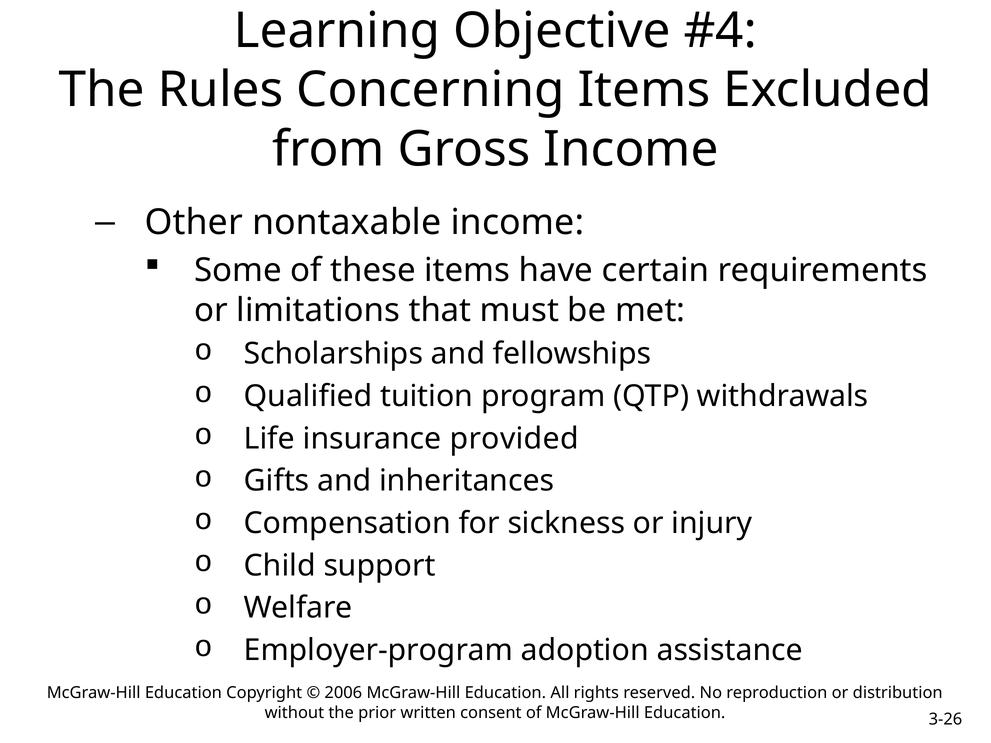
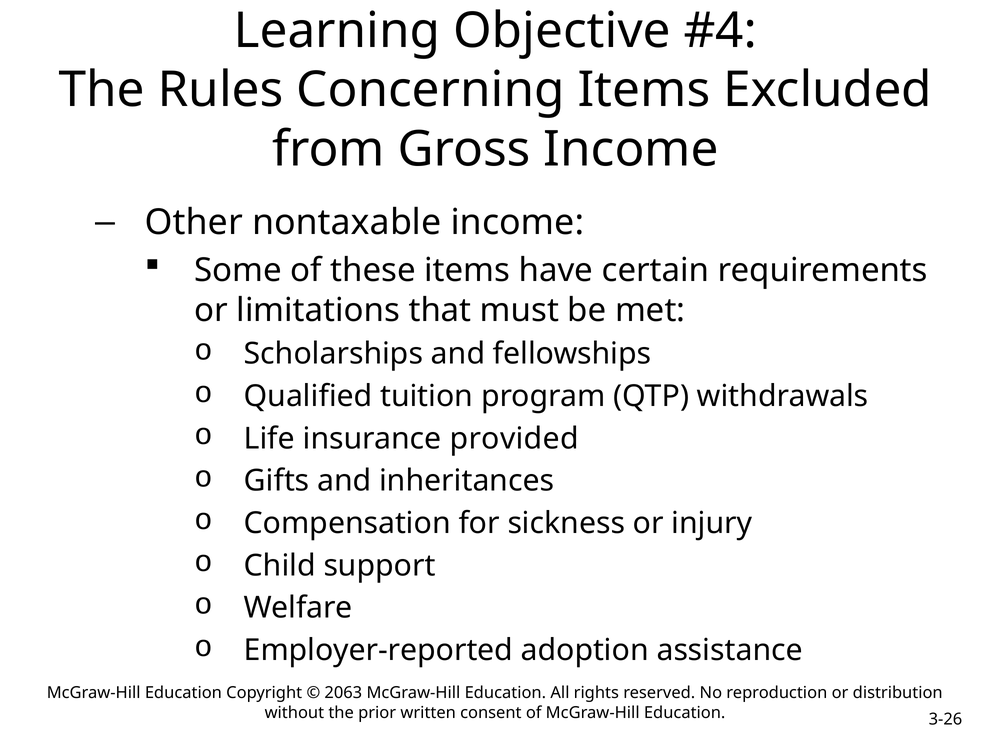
Employer-program: Employer-program -> Employer-reported (379, 650)
2006: 2006 -> 2063 (343, 693)
